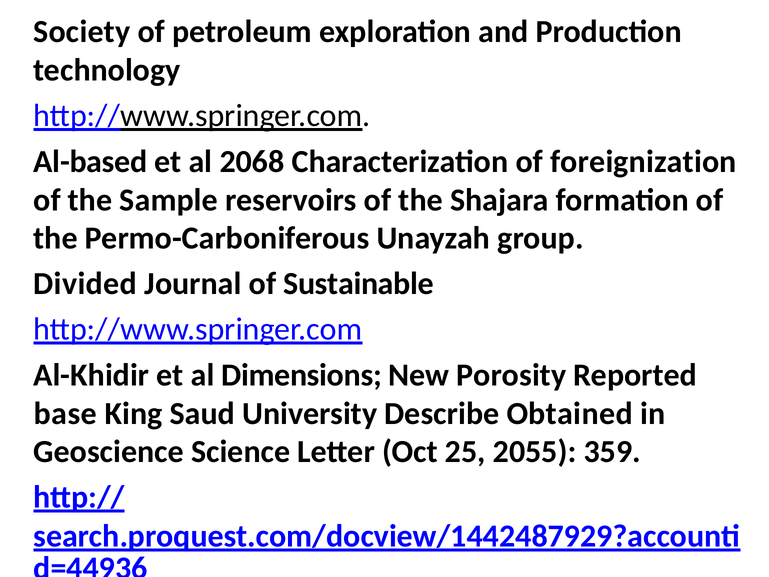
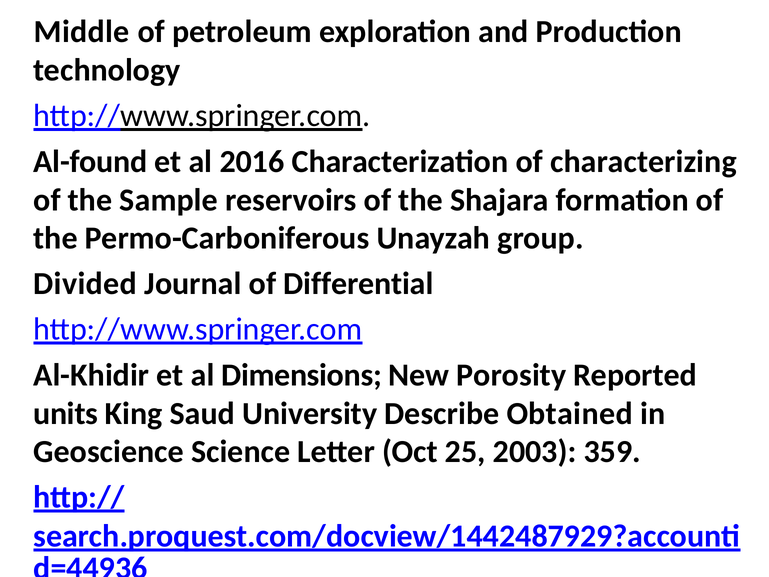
Society: Society -> Middle (82, 32)
Al-based: Al-based -> Al-found (90, 161)
2068: 2068 -> 2016 (252, 161)
foreignization: foreignization -> characterizing (643, 161)
Sustainable: Sustainable -> Differential (358, 284)
base: base -> units (66, 413)
2055: 2055 -> 2003 (535, 452)
